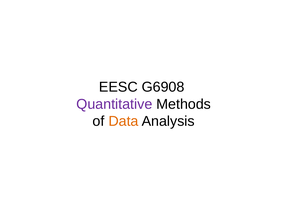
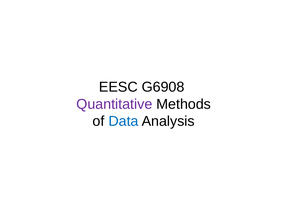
Data colour: orange -> blue (123, 121)
